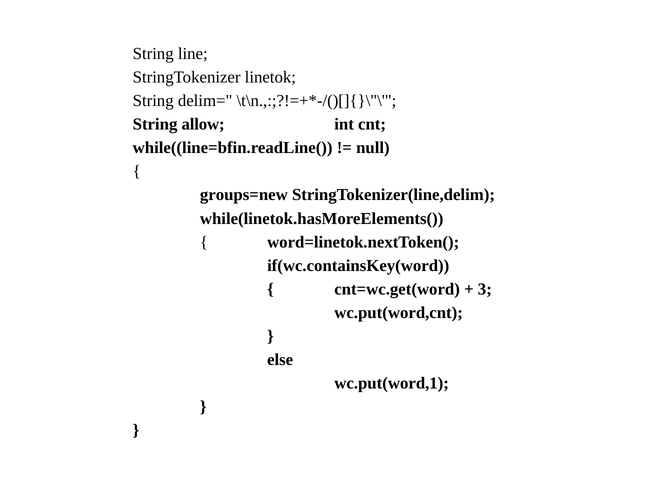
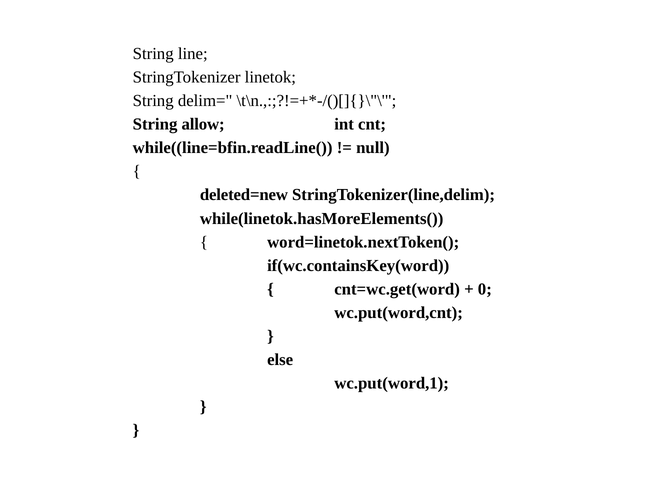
groups=new: groups=new -> deleted=new (244, 195)
3: 3 -> 0 (485, 289)
